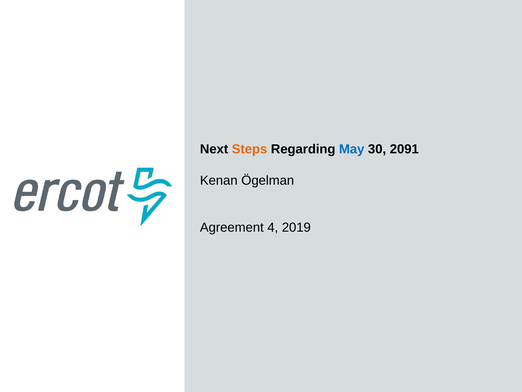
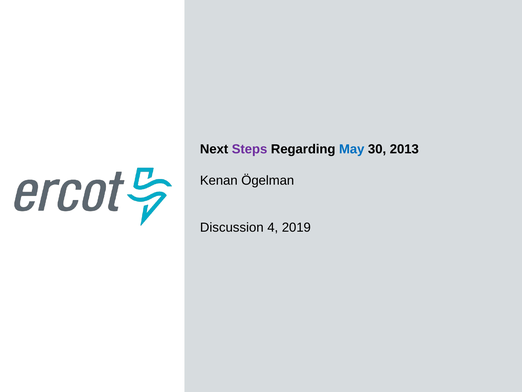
Steps colour: orange -> purple (250, 149)
2091: 2091 -> 2013 (404, 149)
Agreement: Agreement -> Discussion (232, 227)
